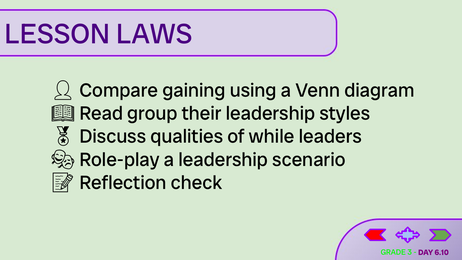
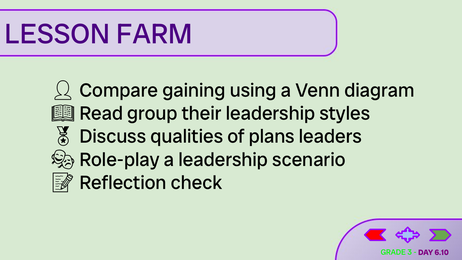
LAWS: LAWS -> FARM (154, 34)
while: while -> plans (272, 136)
